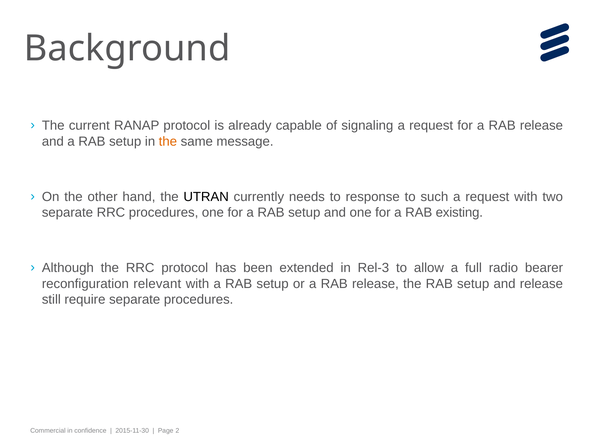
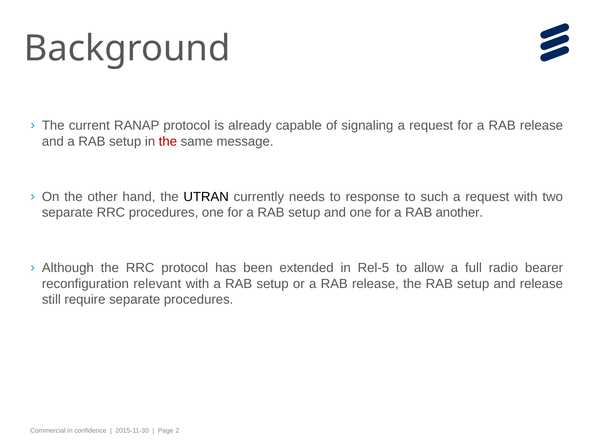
the colour: orange -> red (168, 142)
existing: existing -> another (459, 213)
Rel-3: Rel-3 -> Rel-5 (373, 268)
